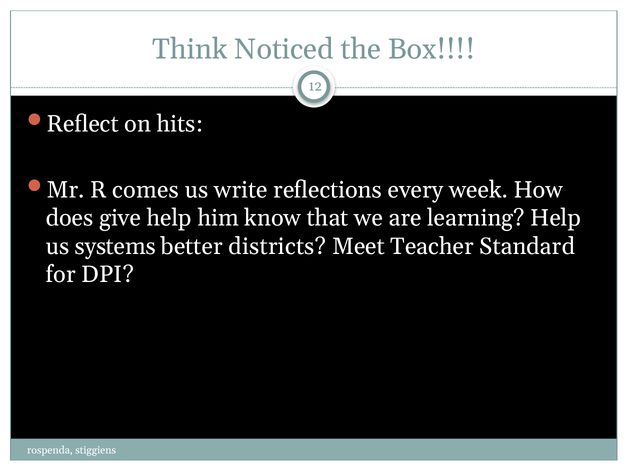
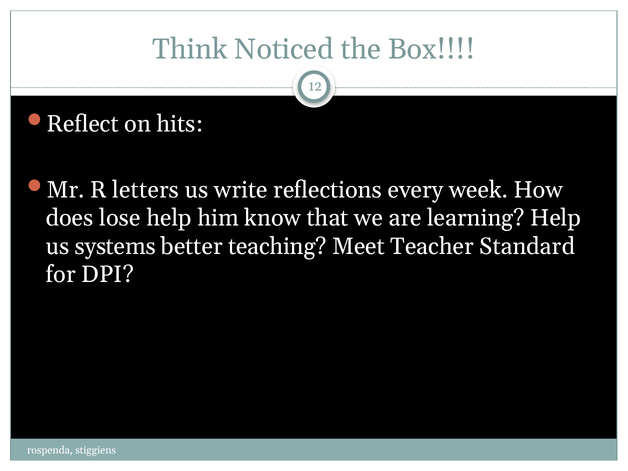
comes: comes -> letters (146, 190)
give: give -> lose (120, 218)
districts: districts -> teaching (277, 246)
